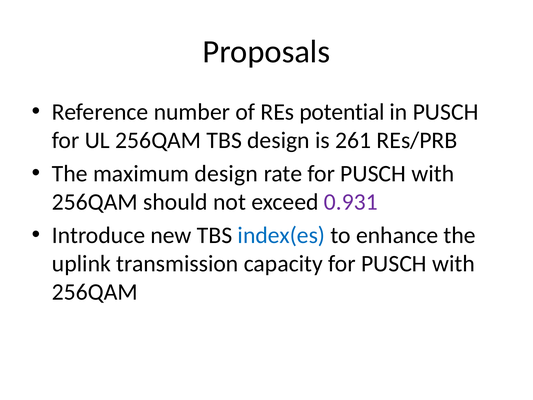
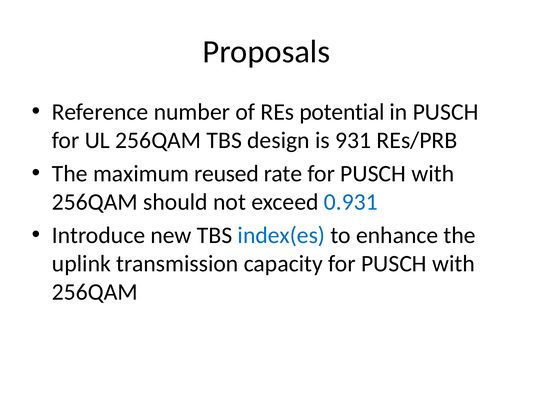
261: 261 -> 931 (353, 140)
maximum design: design -> reused (227, 173)
0.931 colour: purple -> blue (351, 202)
